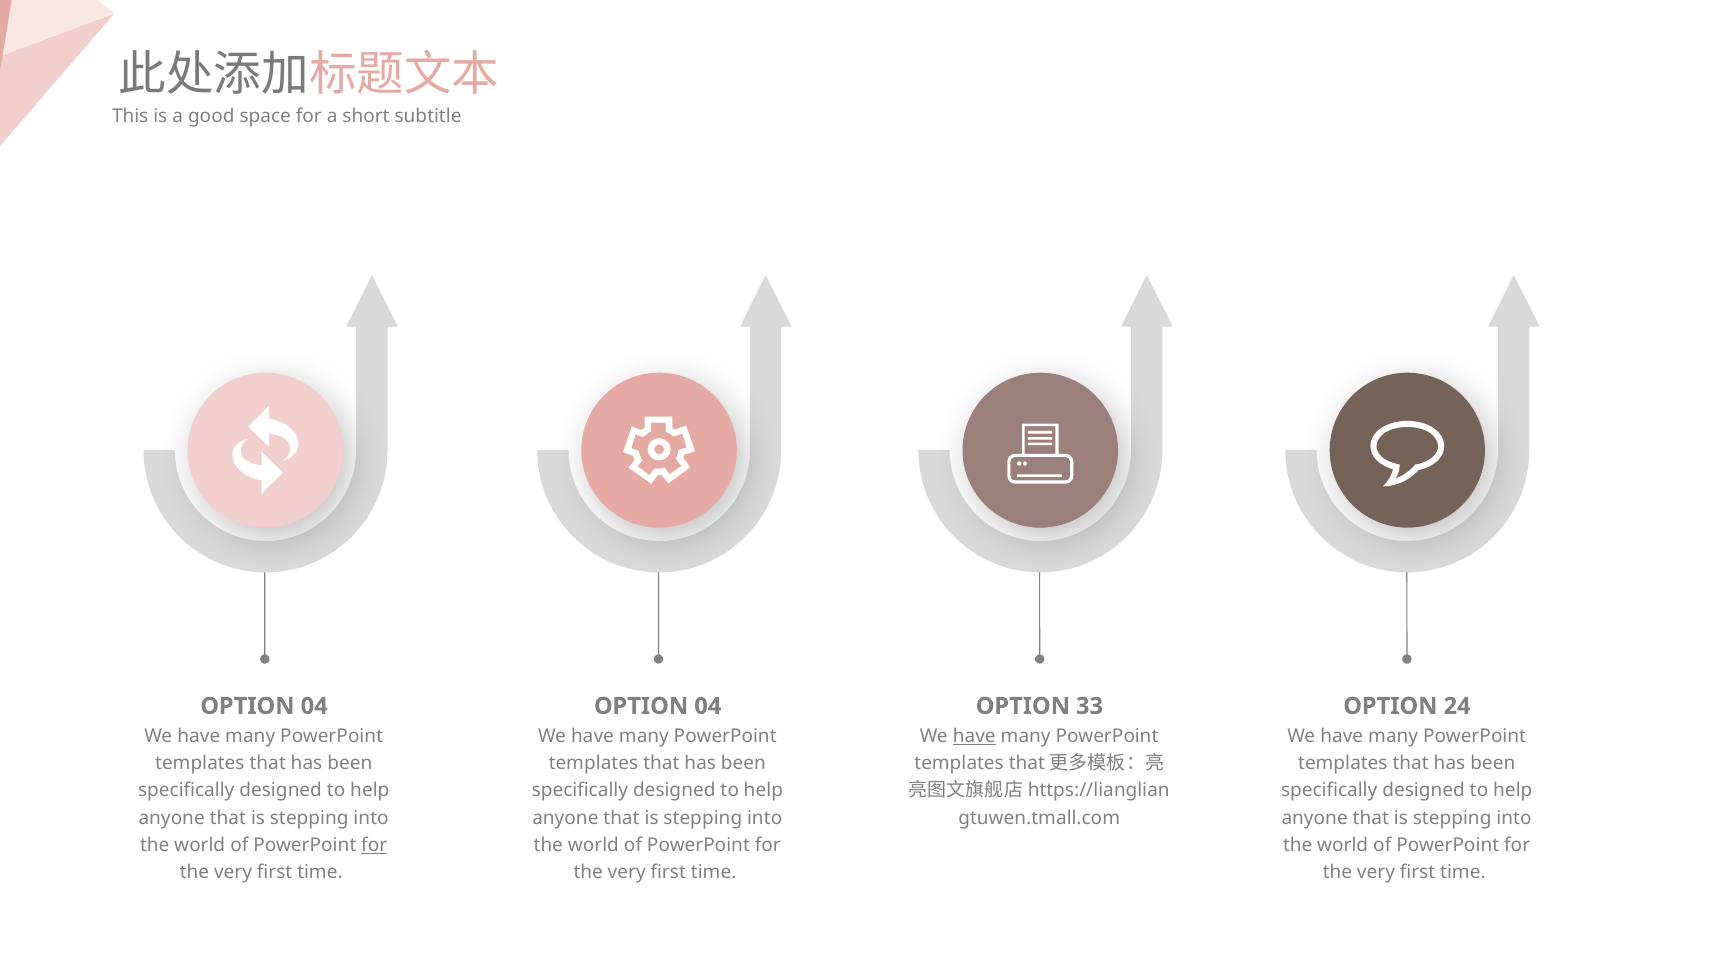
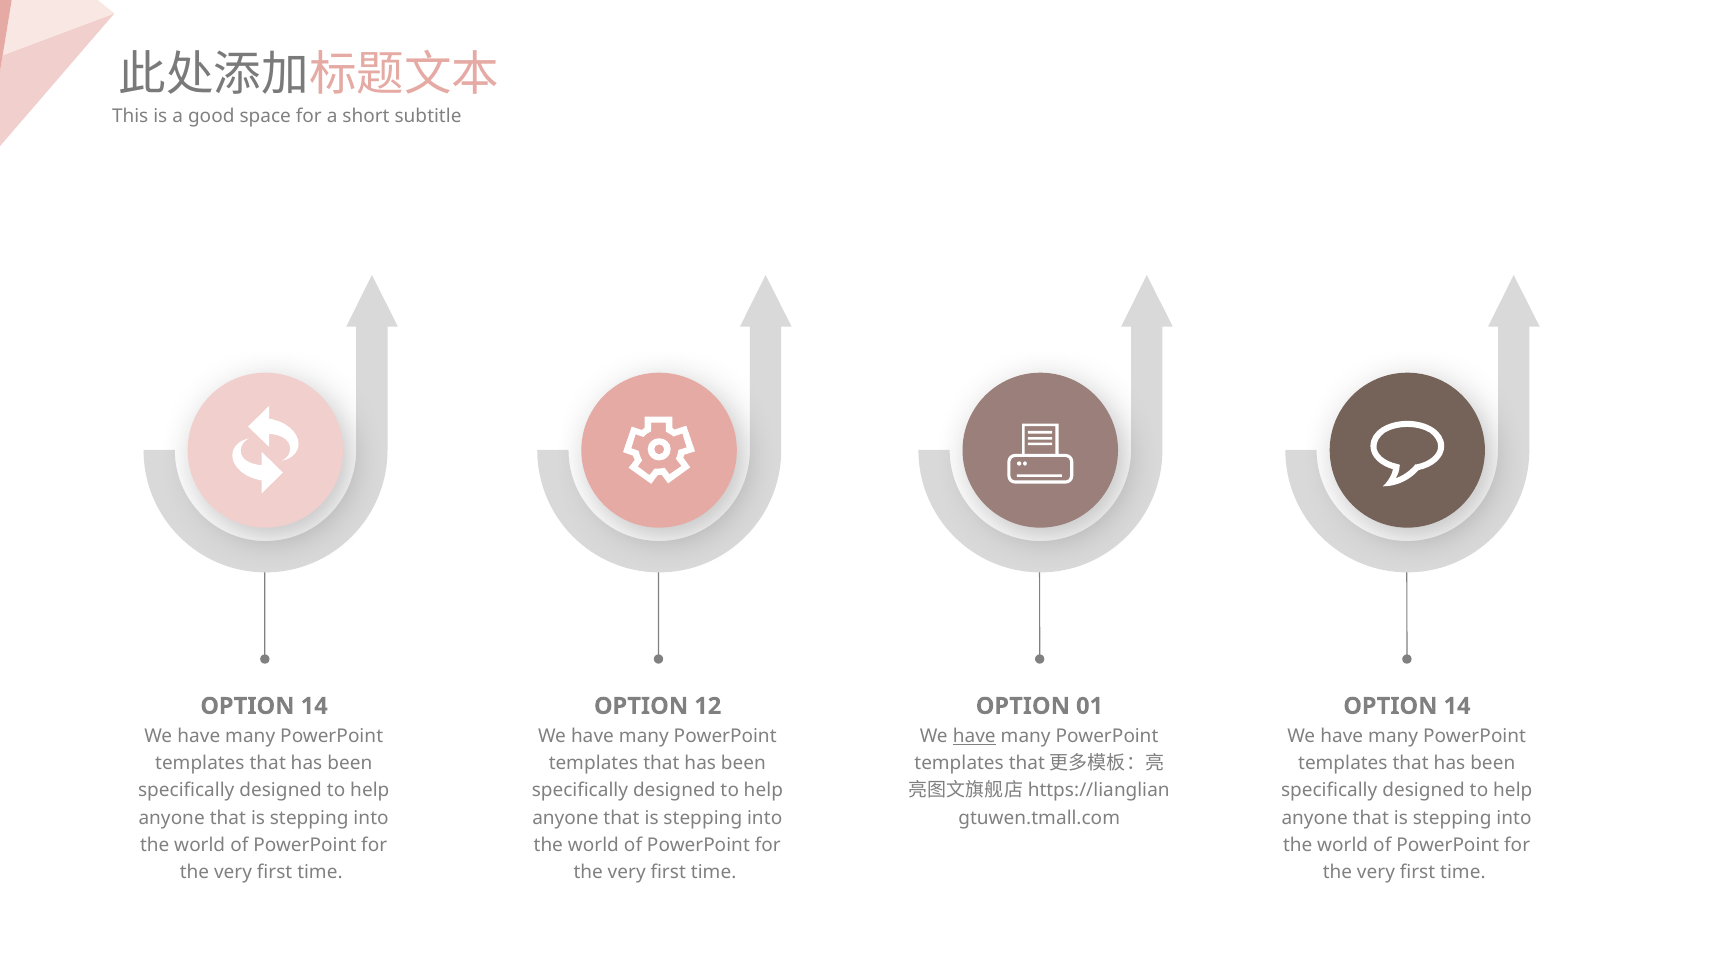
04: 04 -> 14 (314, 706)
04: 04 -> 12 (708, 706)
33: 33 -> 01 (1090, 706)
24: 24 -> 14 (1457, 706)
for underline: present -> none (374, 845)
